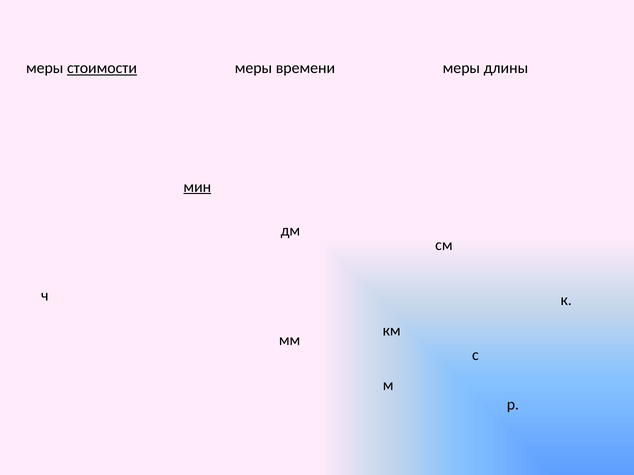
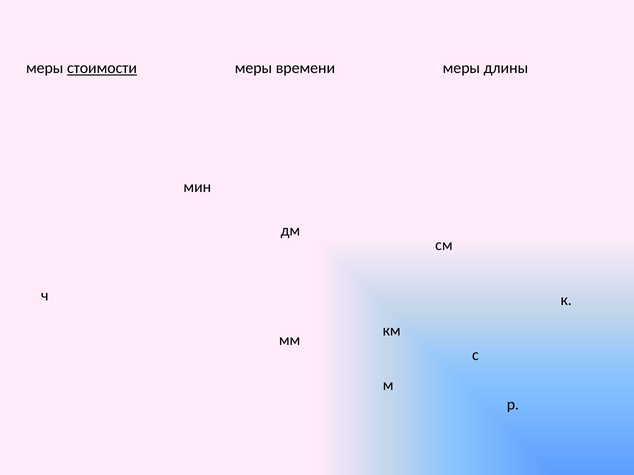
мин underline: present -> none (197, 187)
